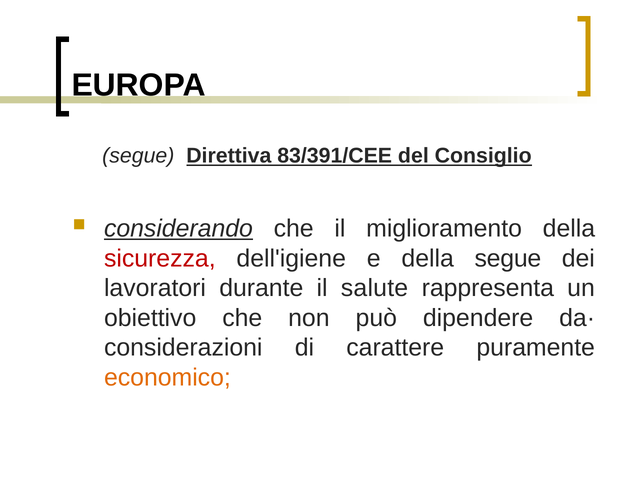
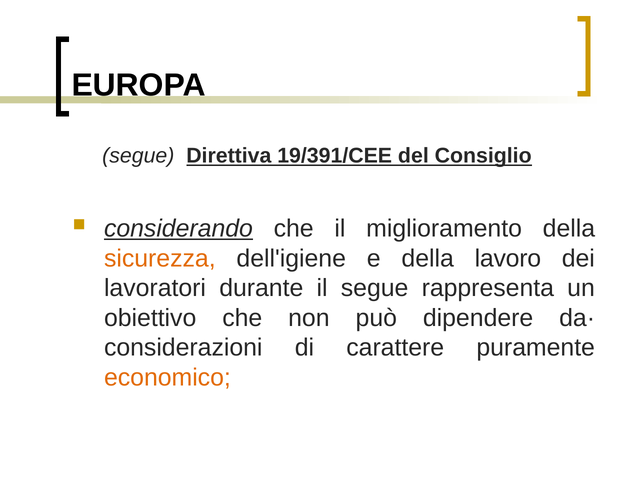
83/391/CEE: 83/391/CEE -> 19/391/CEE (335, 156)
sicurezza colour: red -> orange (160, 258)
della segue: segue -> lavoro (508, 258)
il salute: salute -> segue (375, 288)
